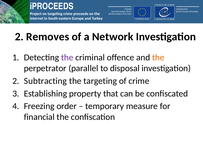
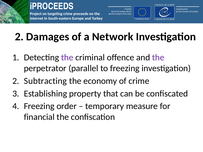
Removes: Removes -> Damages (48, 37)
the colour: orange -> purple (158, 58)
to disposal: disposal -> freezing (125, 68)
the targeting: targeting -> economy (100, 81)
